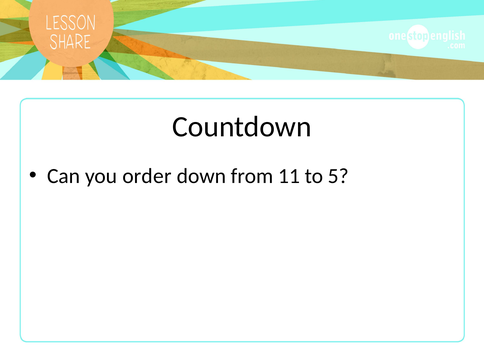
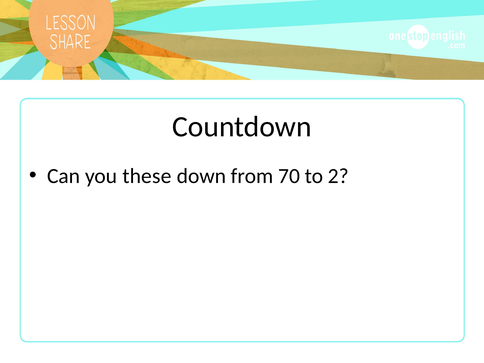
order: order -> these (147, 176)
11: 11 -> 70 (289, 176)
5: 5 -> 2 (338, 176)
